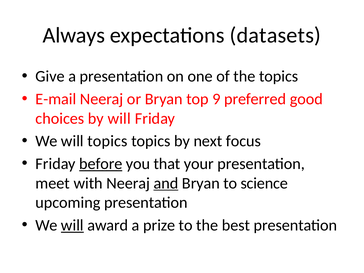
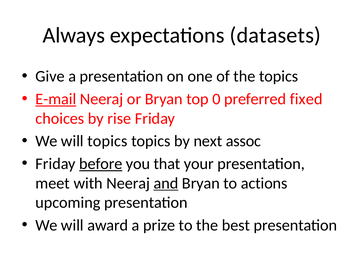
E-mail underline: none -> present (56, 99)
9: 9 -> 0 (216, 99)
good: good -> fixed (306, 99)
by will: will -> rise (119, 118)
focus: focus -> assoc (243, 141)
science: science -> actions (264, 183)
will underline: present -> none (72, 225)
